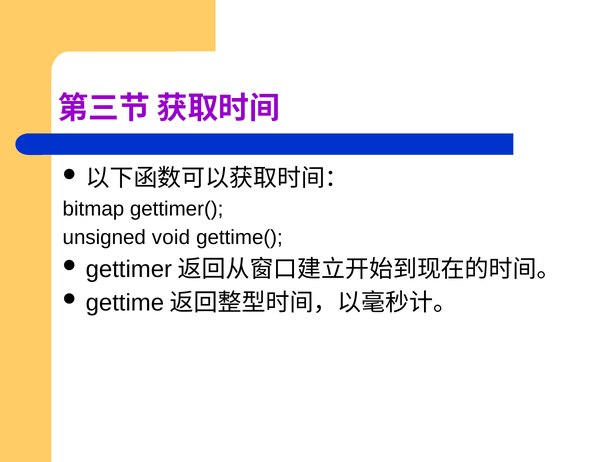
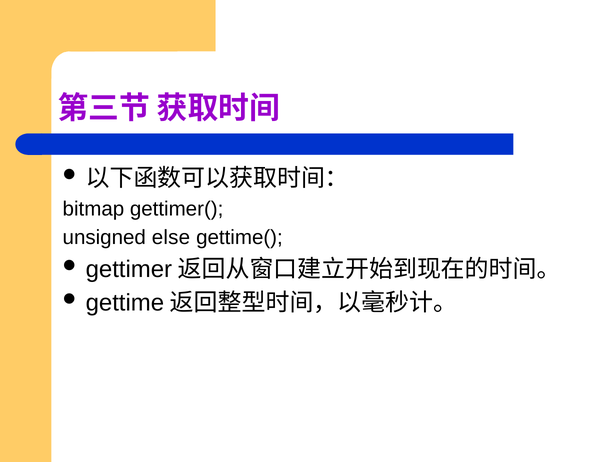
void: void -> else (171, 238)
